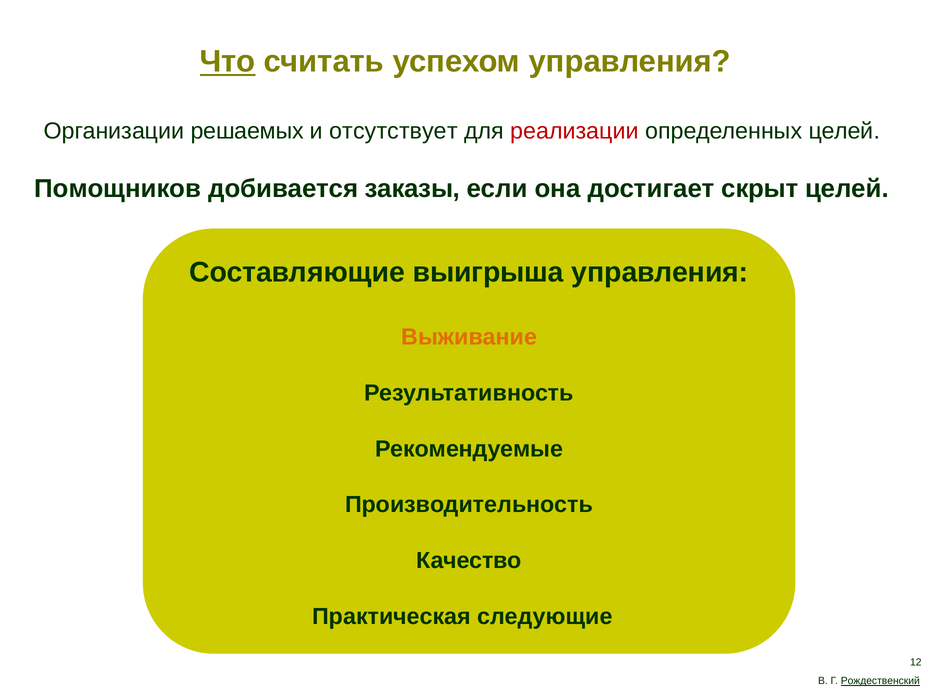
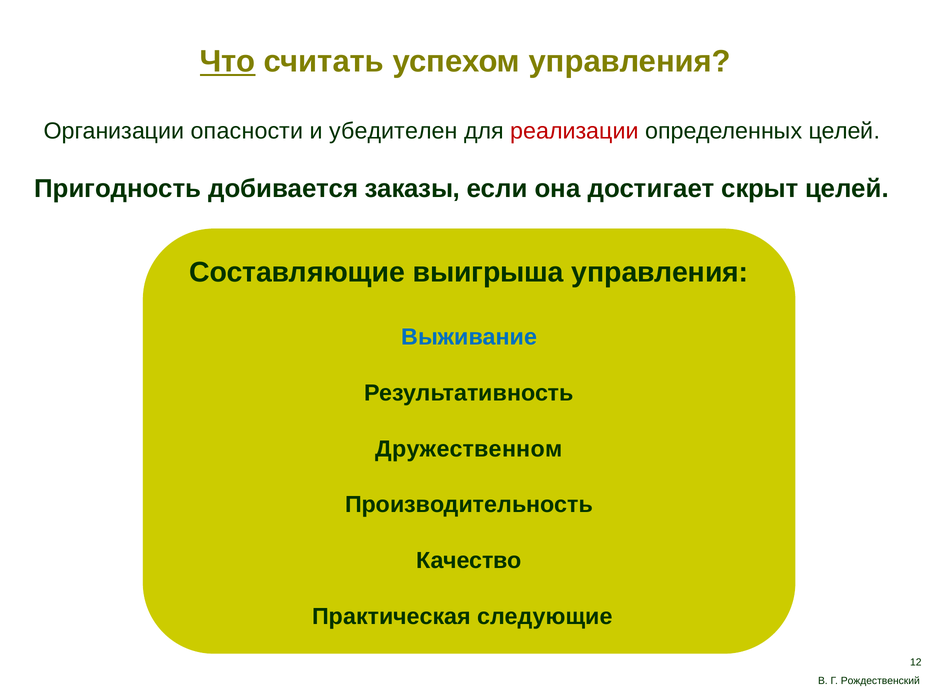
решаемых: решаемых -> опасности (247, 131)
отсутствует: отсутствует -> убедителен (394, 131)
Помощников: Помощников -> Пригодность (118, 189)
Выживание colour: orange -> blue (469, 337)
Рекомендуемые: Рекомендуемые -> Дружественном (469, 449)
Рождественский underline: present -> none (880, 681)
